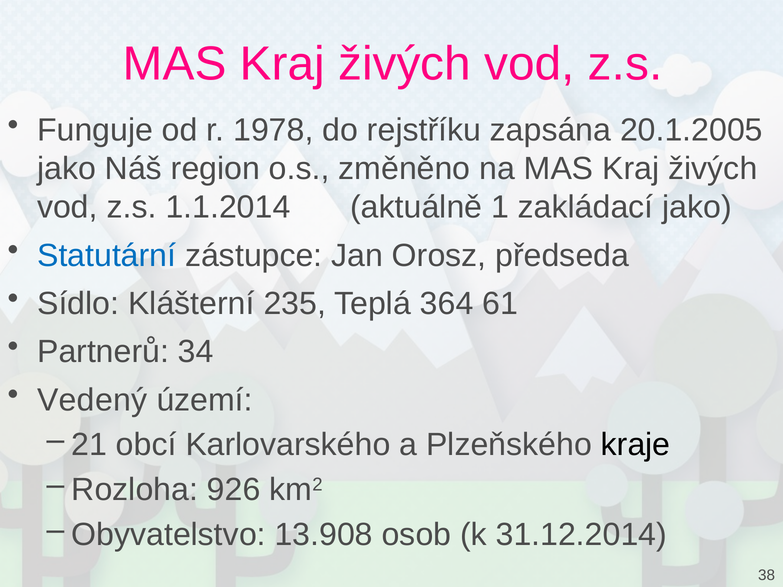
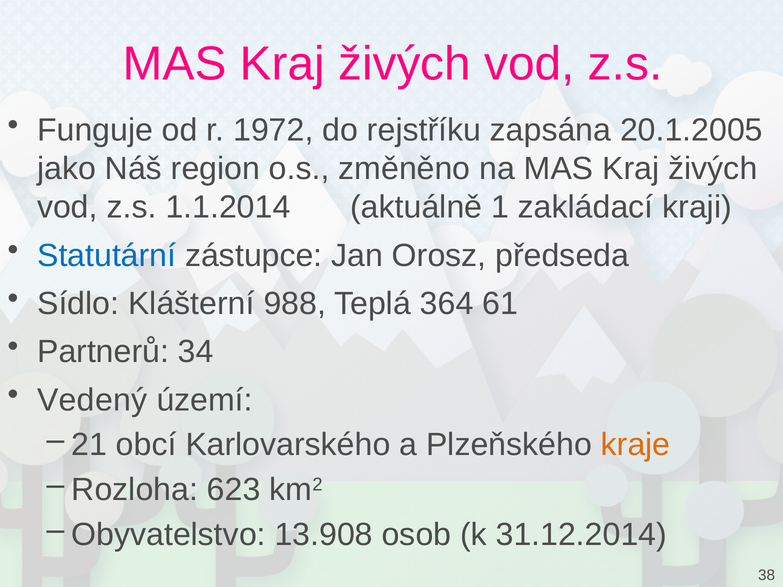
1978: 1978 -> 1972 (273, 130)
zakládací jako: jako -> kraji (697, 207)
235: 235 -> 988 (295, 304)
kraje colour: black -> orange (636, 445)
926: 926 -> 623 (234, 490)
